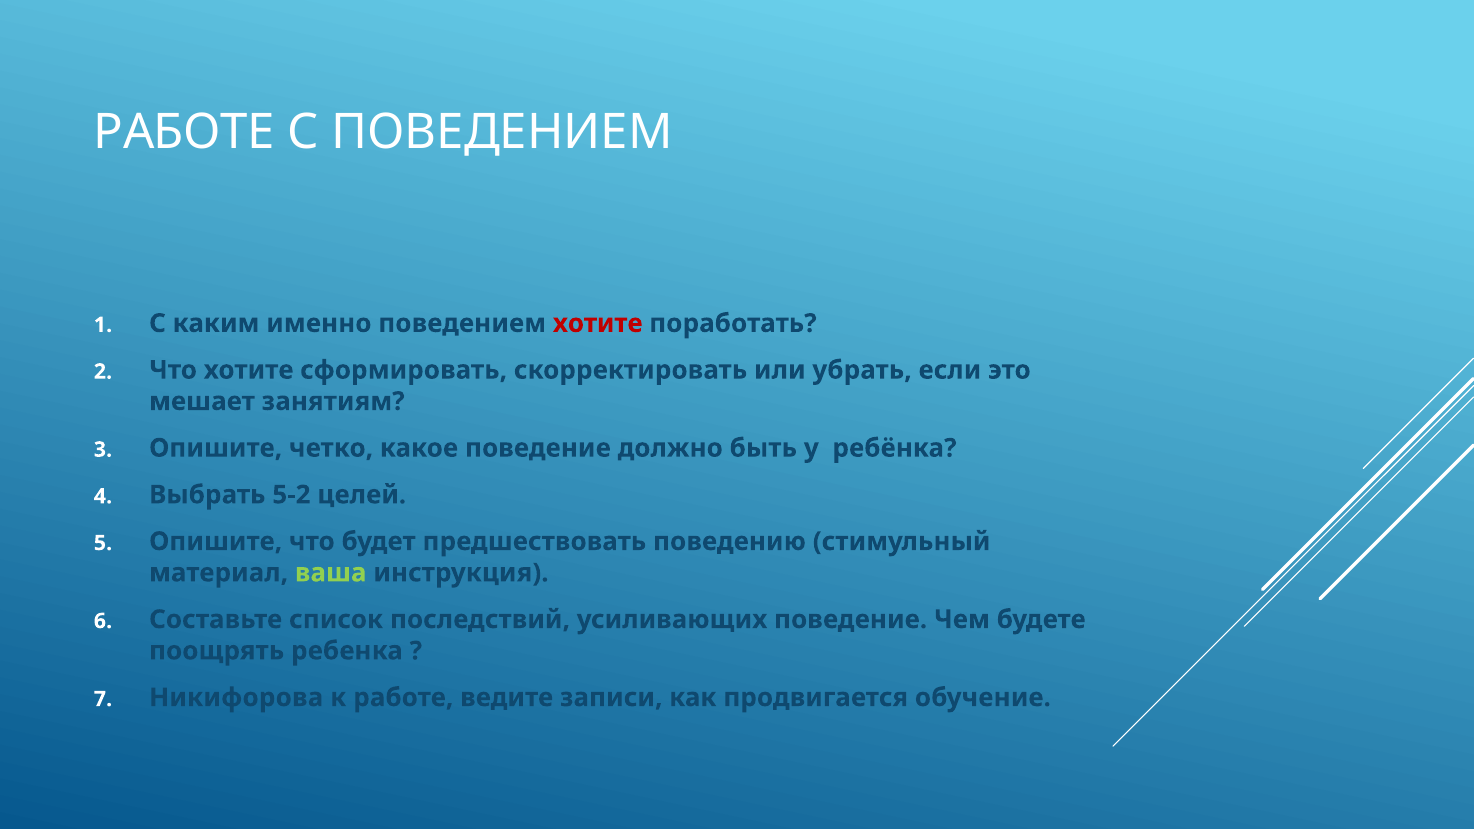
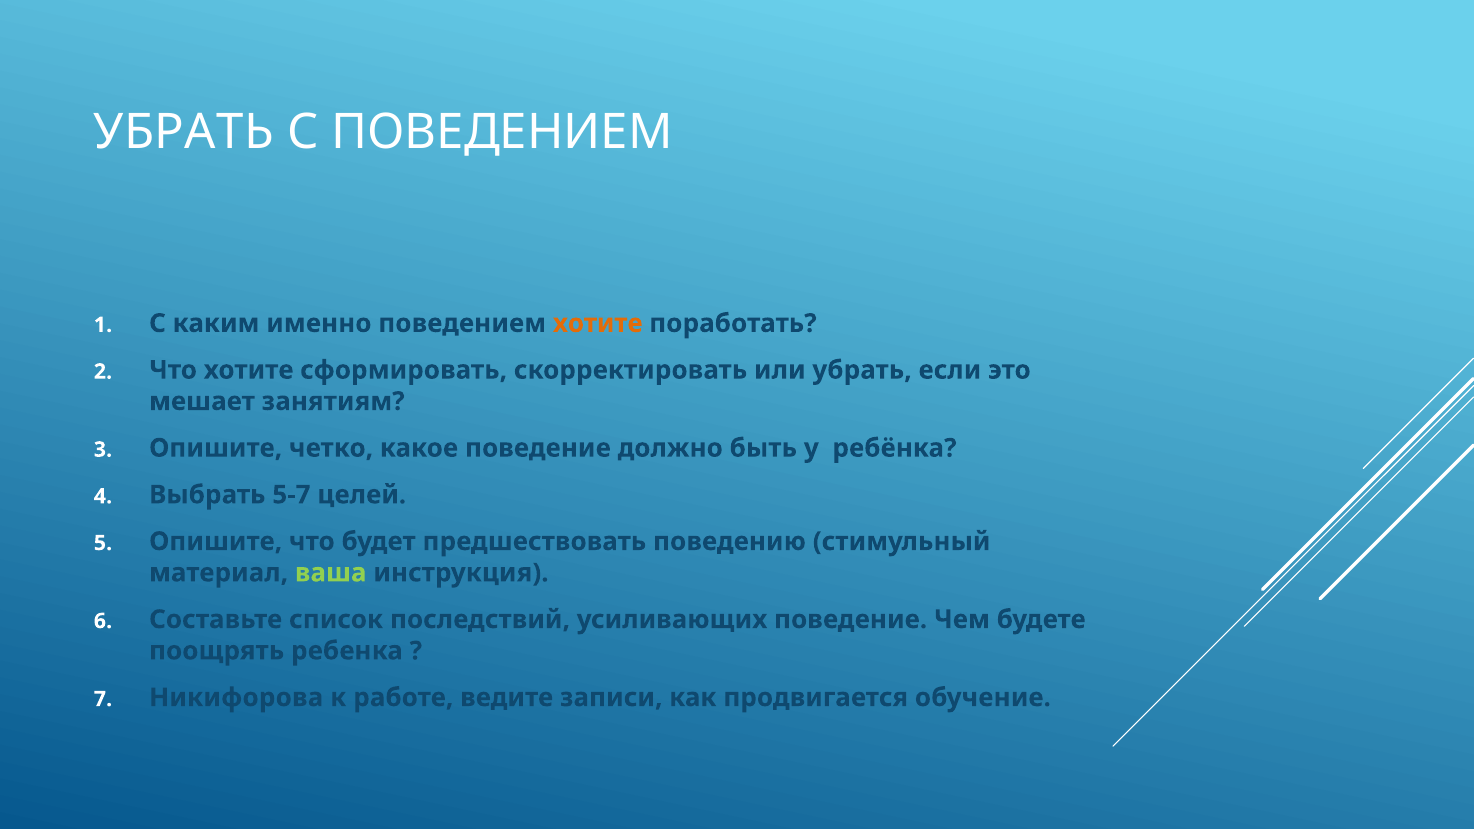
РАБОТЕ: РАБОТЕ -> УБРАТЬ (184, 132)
хотите colour: red -> orange (598, 323)
5-2: 5-2 -> 5-7 (291, 495)
